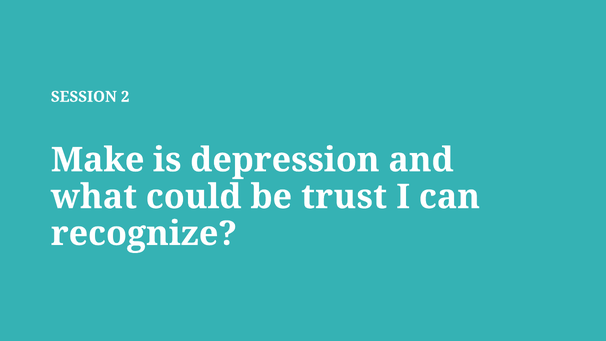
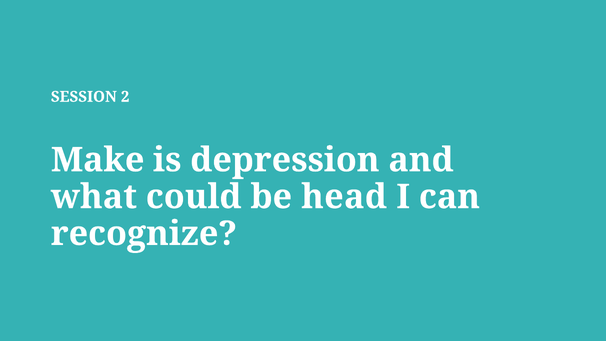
trust: trust -> head (344, 197)
